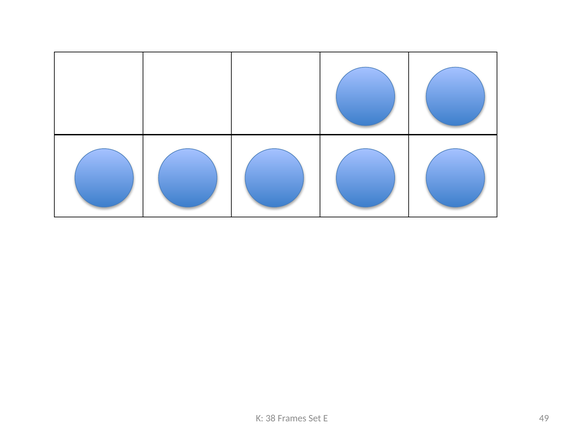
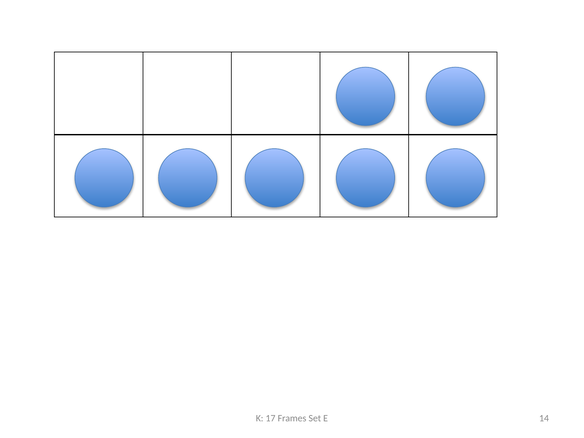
38: 38 -> 17 (271, 418)
49: 49 -> 14 (544, 418)
